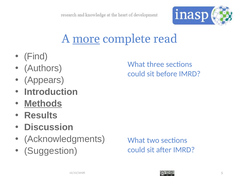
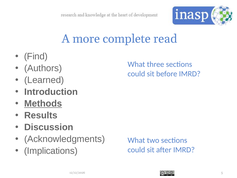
more underline: present -> none (86, 39)
Appears: Appears -> Learned (44, 80)
Suggestion: Suggestion -> Implications (51, 151)
